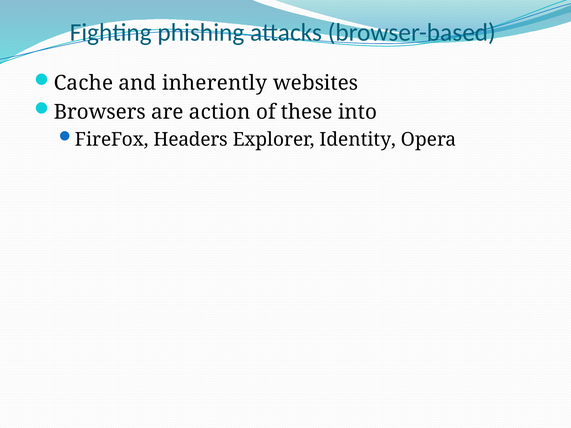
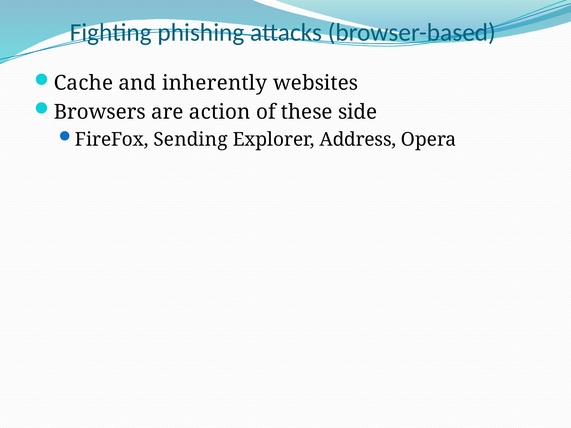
into: into -> side (358, 112)
Headers: Headers -> Sending (191, 140)
Identity: Identity -> Address (358, 140)
